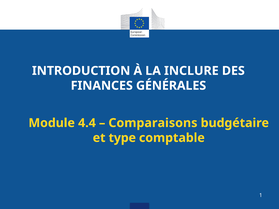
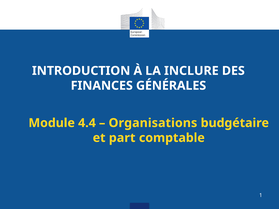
Comparaisons: Comparaisons -> Organisations (153, 123)
type: type -> part (122, 138)
